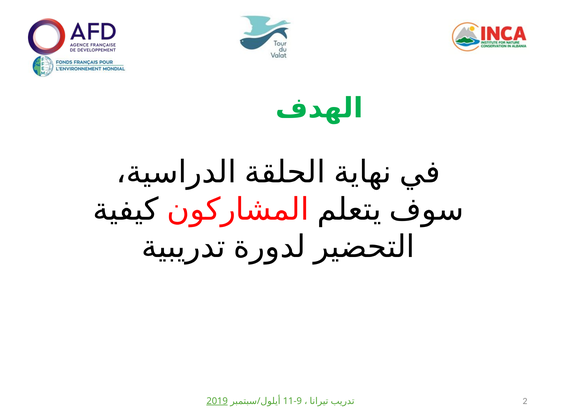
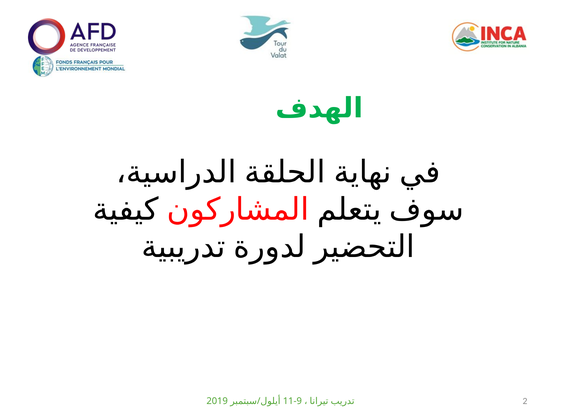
2019 underline: present -> none (217, 402)
